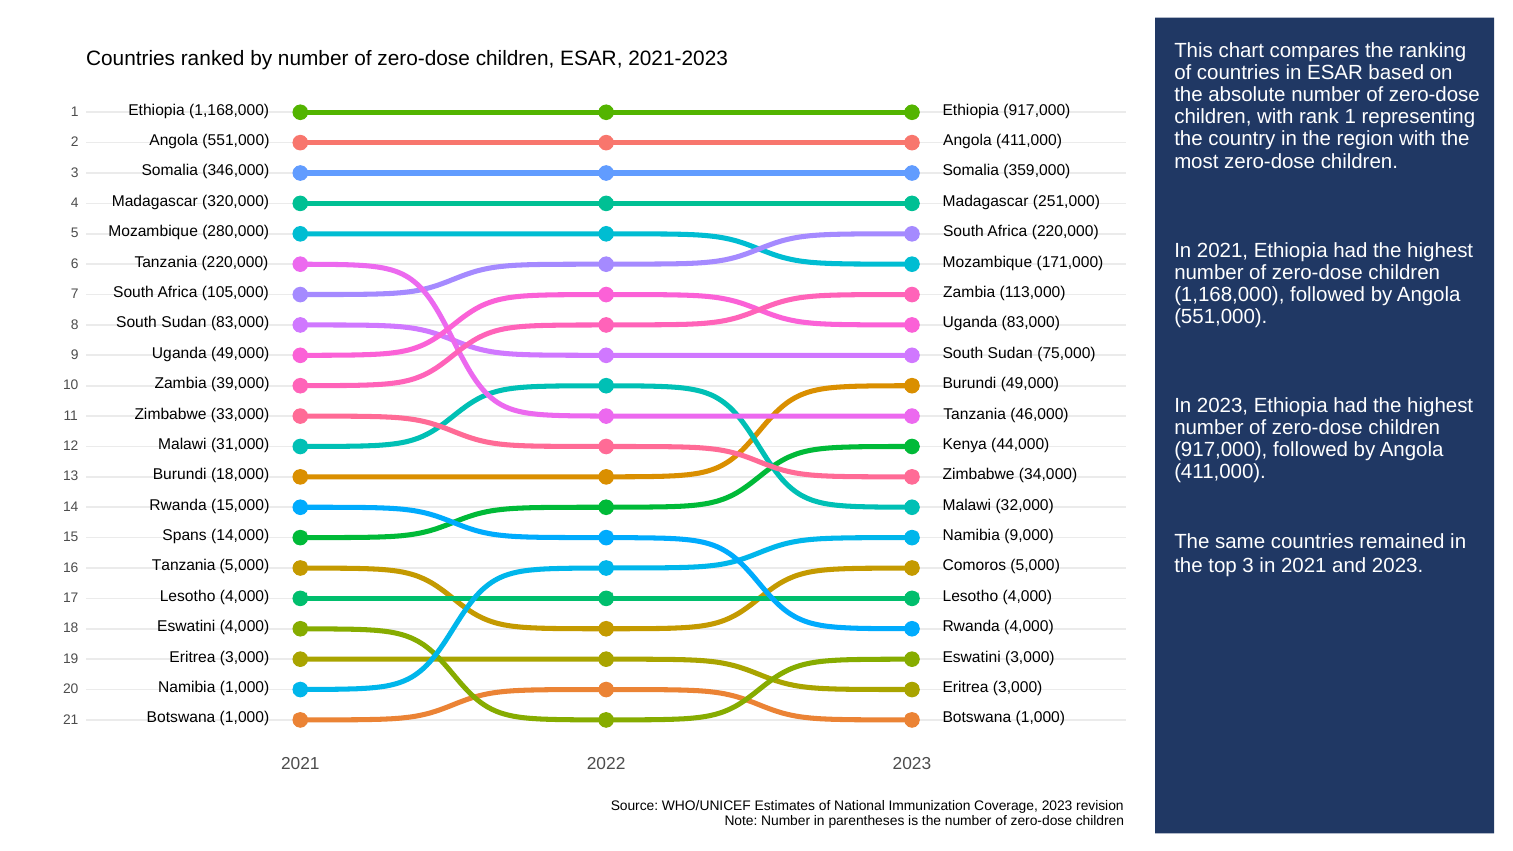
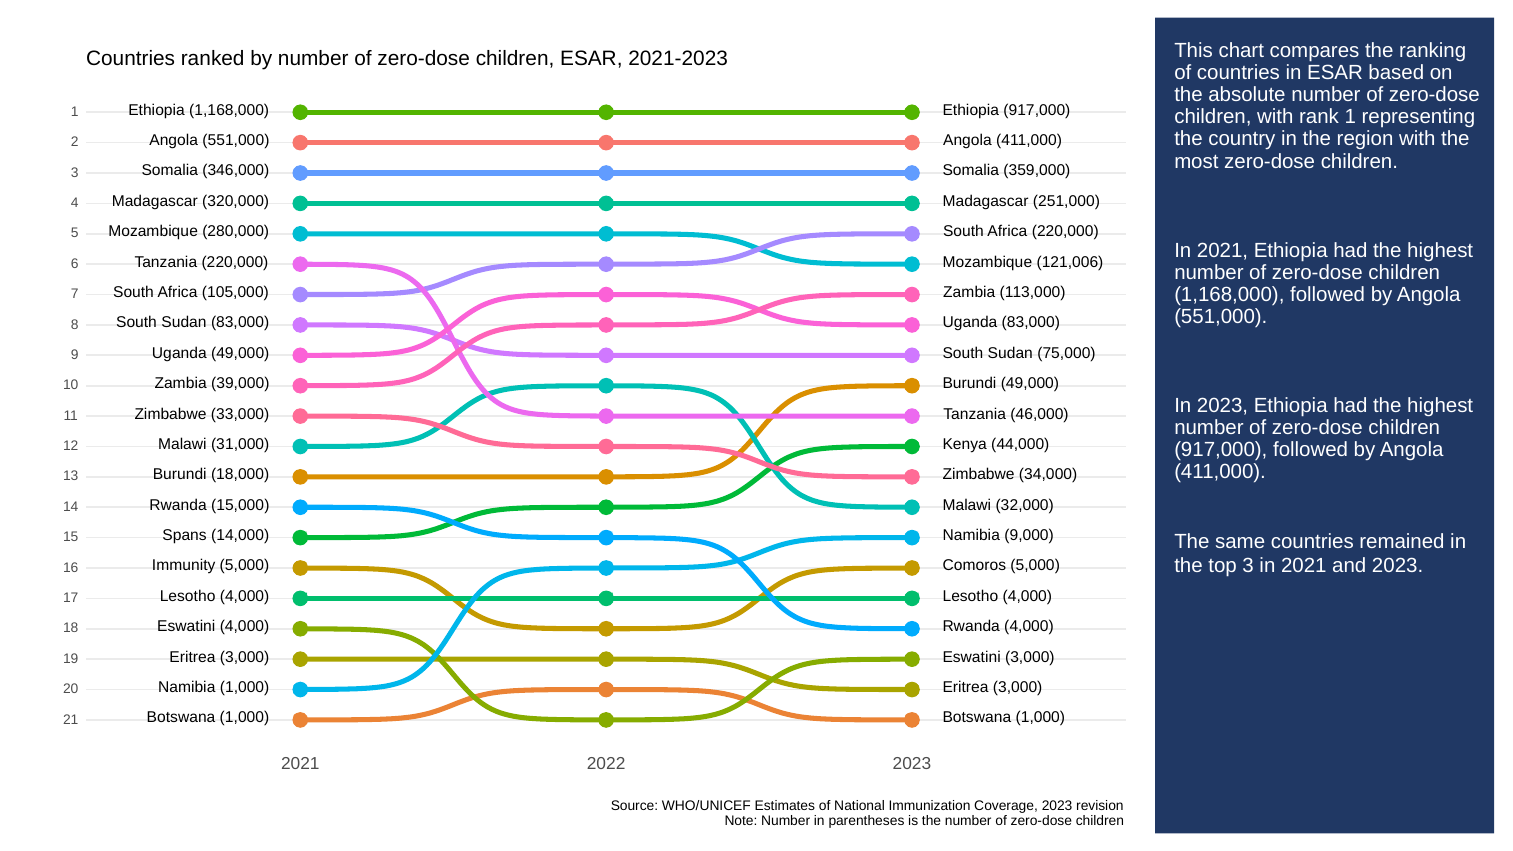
171,000: 171,000 -> 121,006 (1070, 262)
Tanzania: Tanzania -> Immunity (184, 566)
